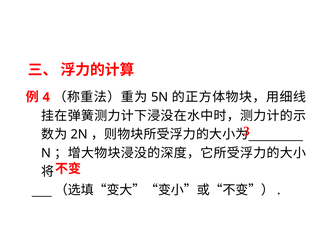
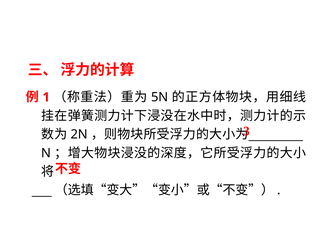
4: 4 -> 1 (46, 97)
